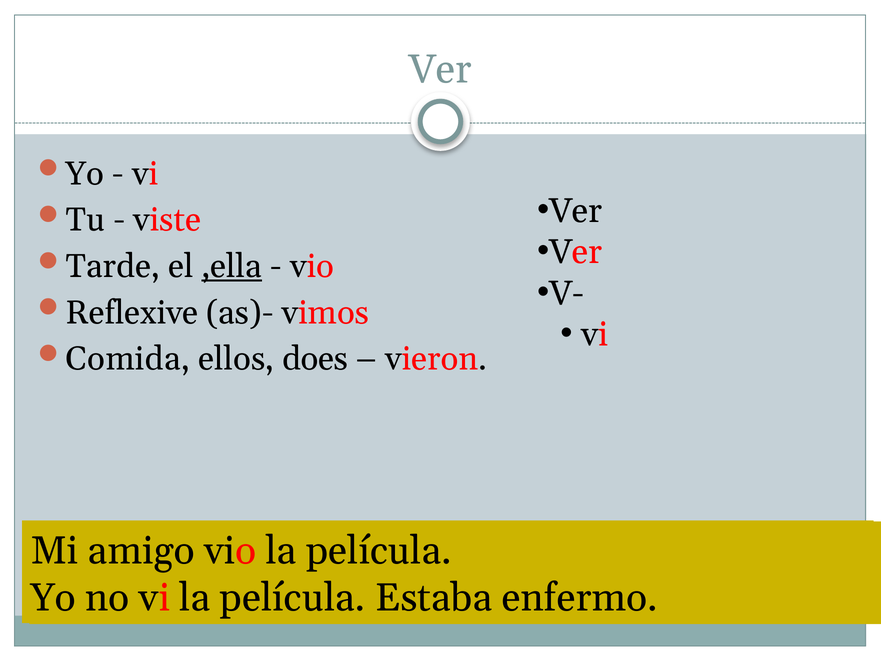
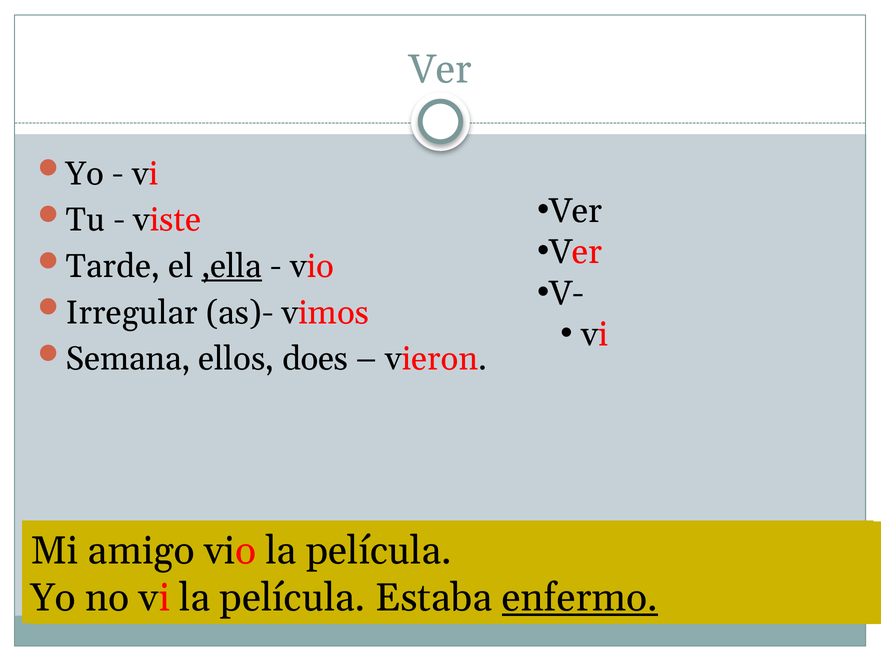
Reflexive: Reflexive -> Irregular (132, 313)
Comida: Comida -> Semana (128, 359)
enfermo underline: none -> present (580, 598)
